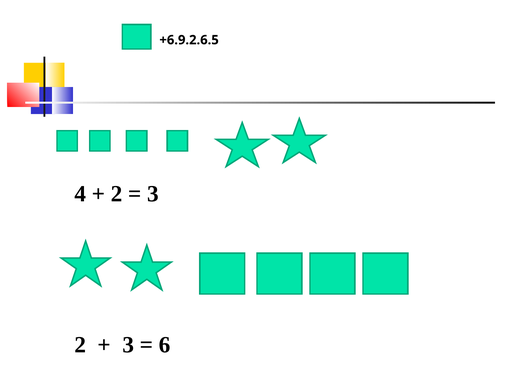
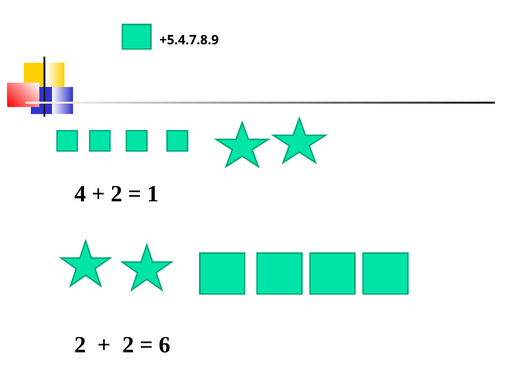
+6.9.2.6.5: +6.9.2.6.5 -> +5.4.7.8.9 (189, 40)
3: 3 -> 1 (153, 194)
3: 3 -> 2 (128, 344)
